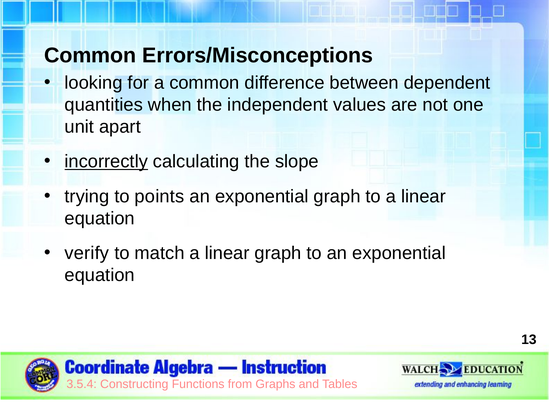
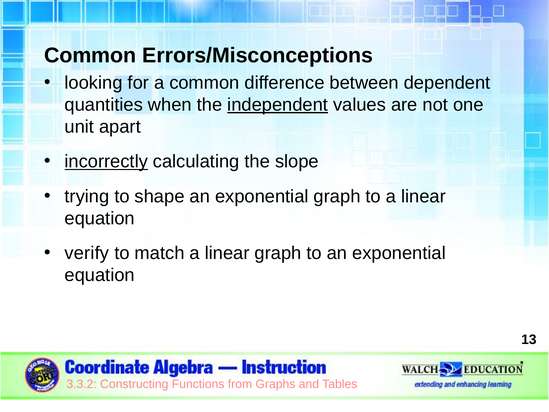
independent underline: none -> present (278, 105)
points: points -> shape (160, 196)
3.5.4: 3.5.4 -> 3.3.2 (82, 384)
